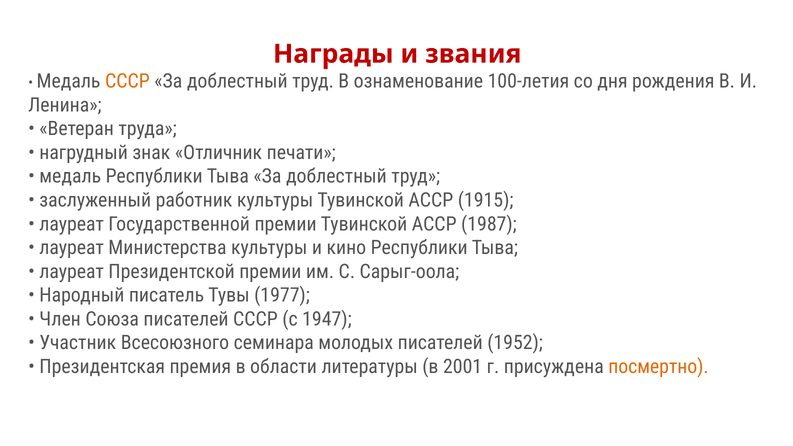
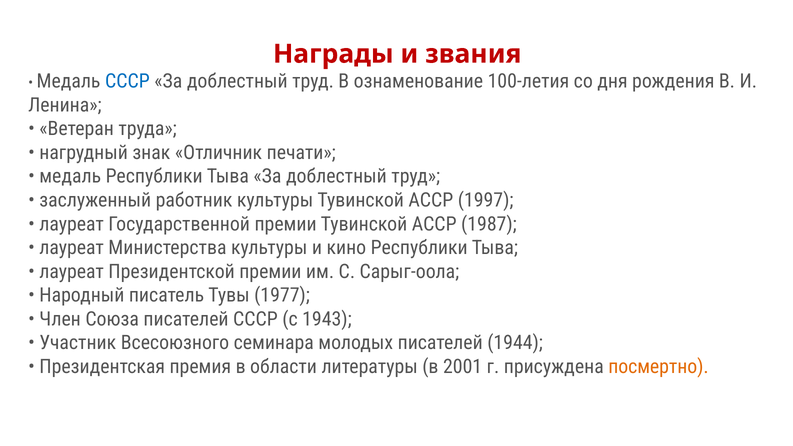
СССР colour: orange -> blue (127, 81)
1915: 1915 -> 1997 (486, 200)
1947: 1947 -> 1943 (327, 319)
1952: 1952 -> 1944 (515, 343)
